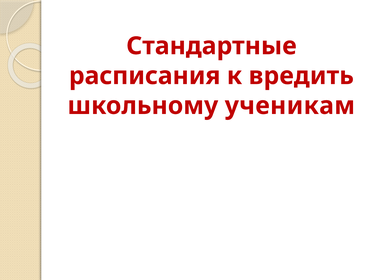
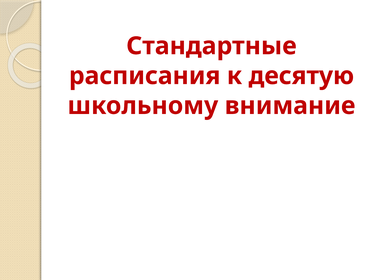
вредить: вредить -> десятую (301, 76)
ученикам: ученикам -> внимание (290, 106)
